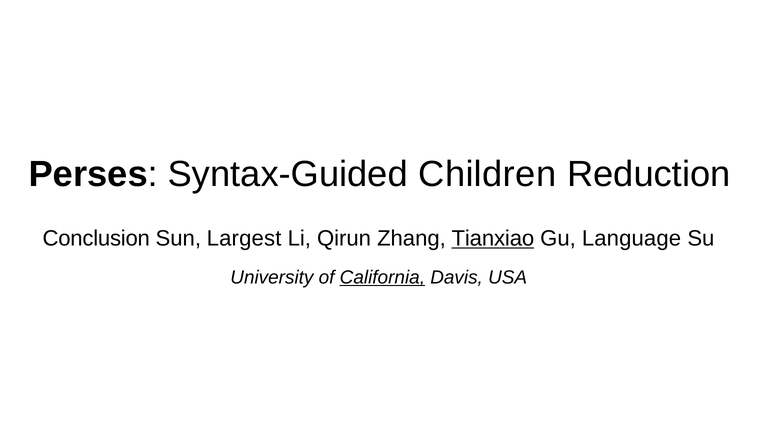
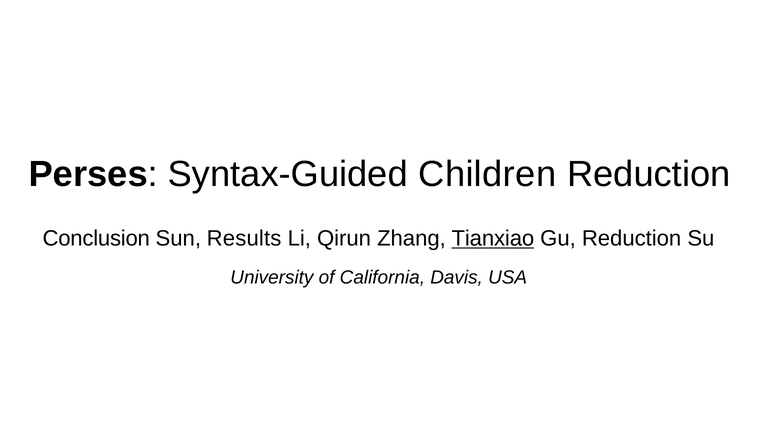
Largest: Largest -> Results (244, 238)
Gu Language: Language -> Reduction (632, 238)
California underline: present -> none (382, 277)
